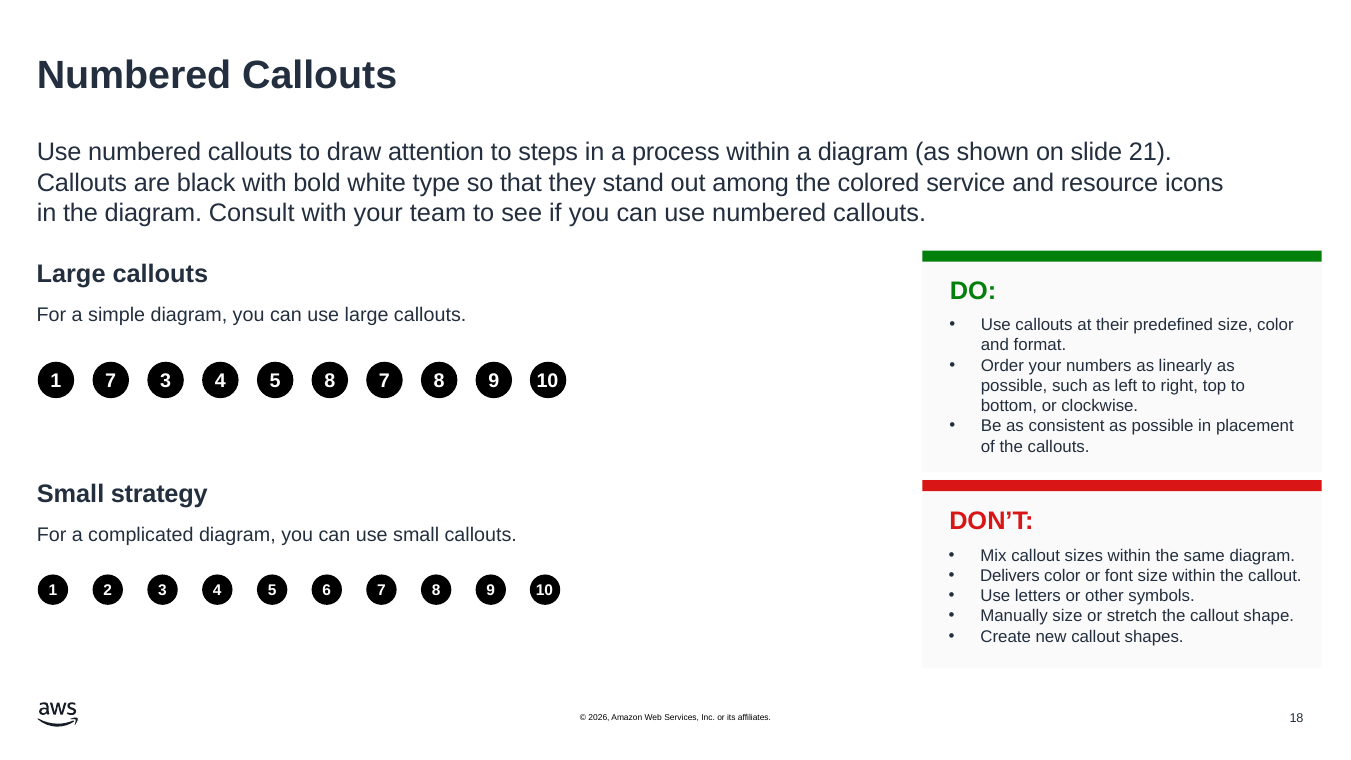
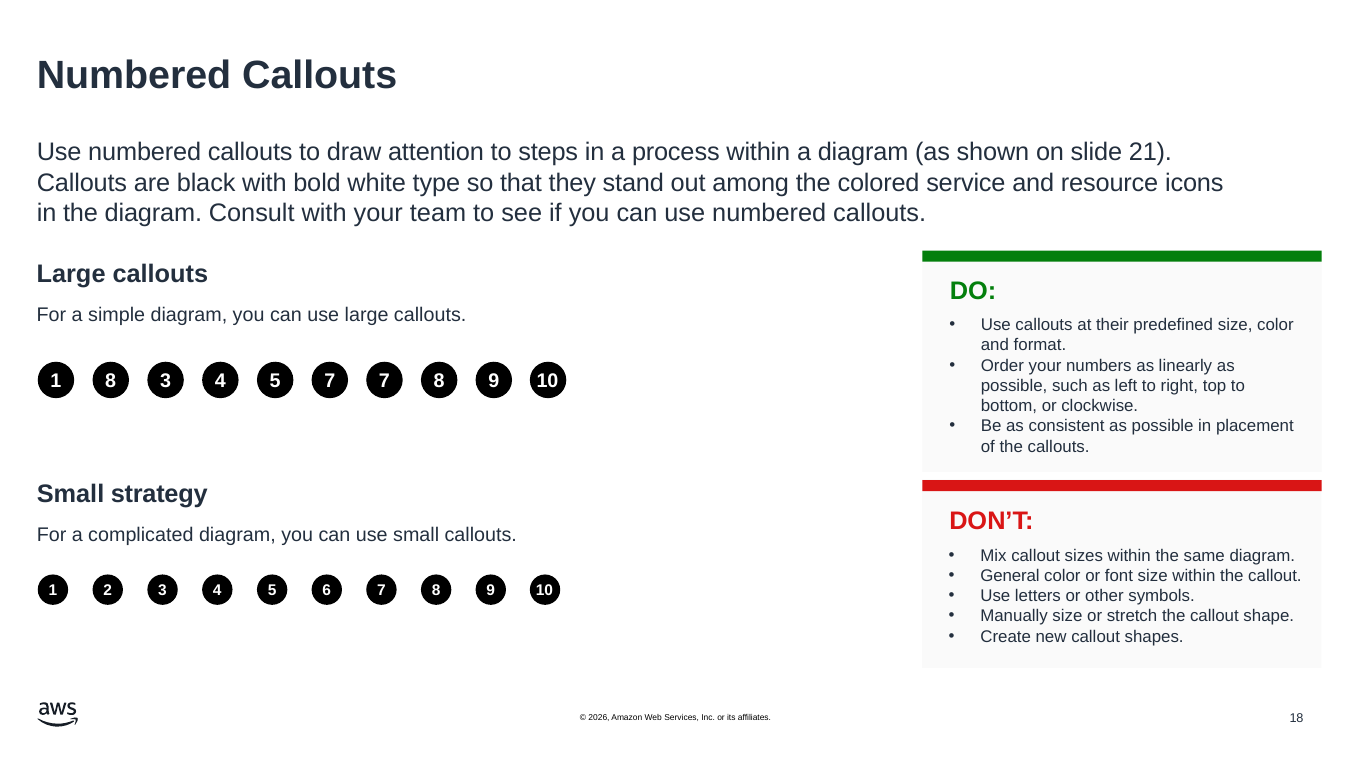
1 7: 7 -> 8 (111, 381)
5 8: 8 -> 7 (330, 381)
Delivers: Delivers -> General (1010, 576)
